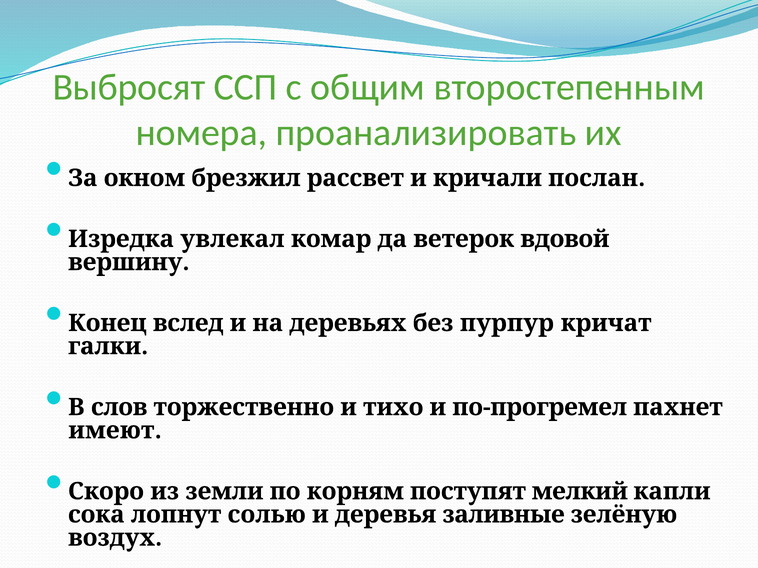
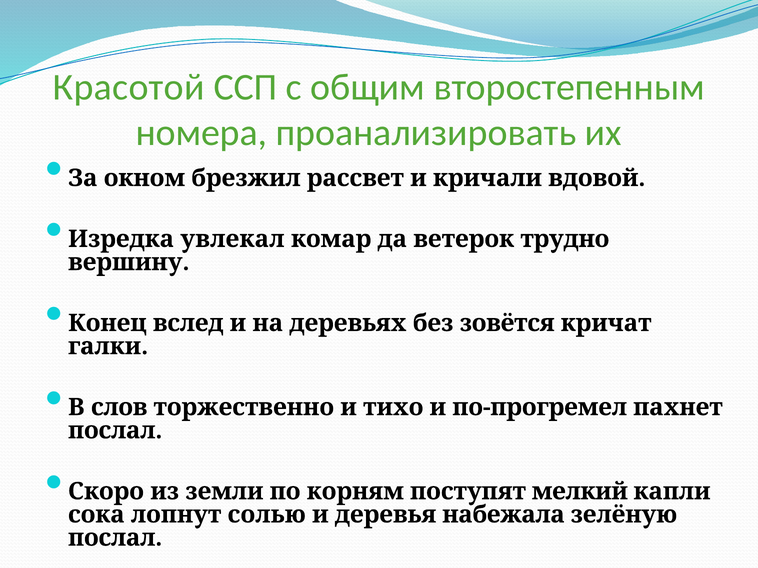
Выбросят: Выбросят -> Красотой (129, 87)
послан: послан -> вдовой (597, 178)
вдовой: вдовой -> трудно (565, 239)
пурпур: пурпур -> зовётся (507, 323)
имеют: имеют -> послал (115, 431)
заливные: заливные -> набежала (504, 515)
воздух: воздух -> послал (115, 538)
